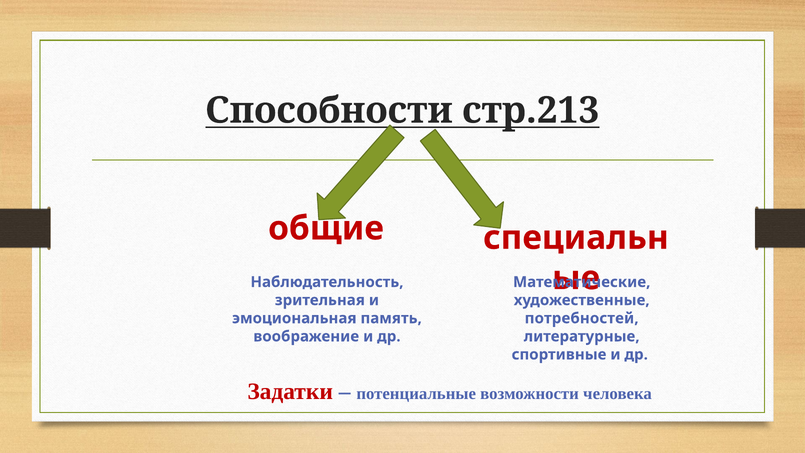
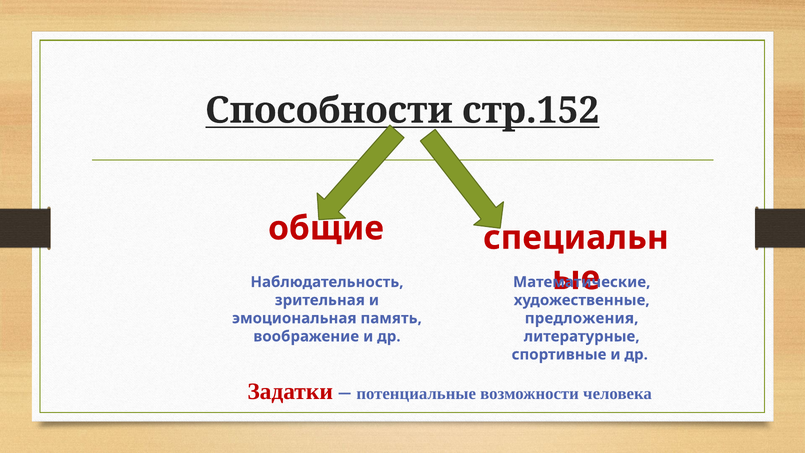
стр.213: стр.213 -> стр.152 (531, 110)
потребностей: потребностей -> предложения (582, 318)
